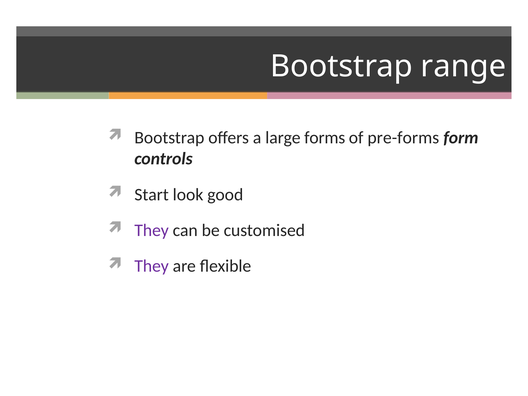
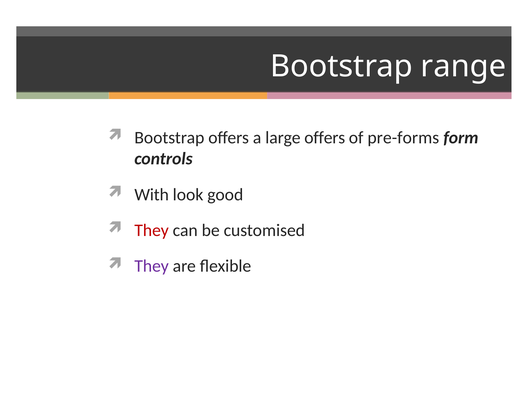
large forms: forms -> offers (325, 138)
Start: Start -> With (152, 195)
They colour: purple -> red (152, 230)
